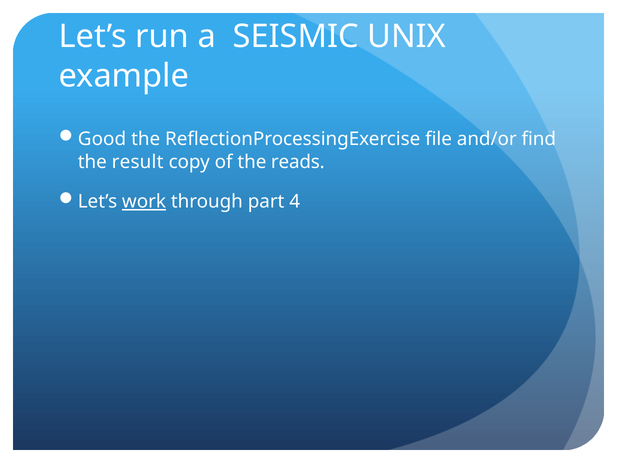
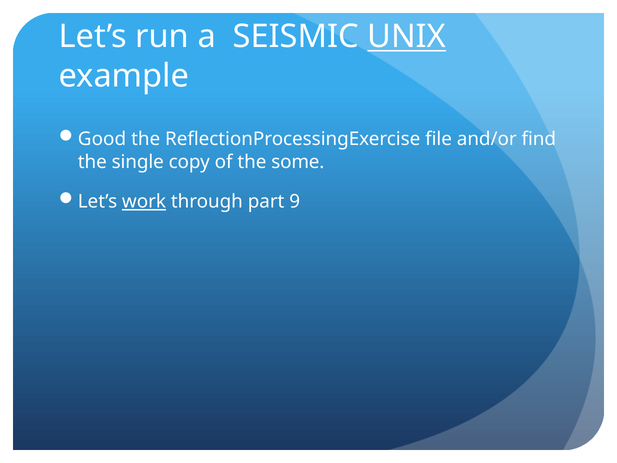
UNIX underline: none -> present (407, 37)
result: result -> single (138, 162)
reads: reads -> some (298, 162)
4: 4 -> 9 (295, 201)
